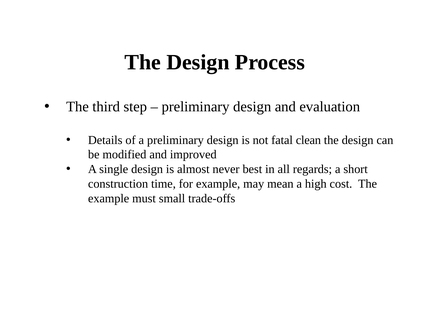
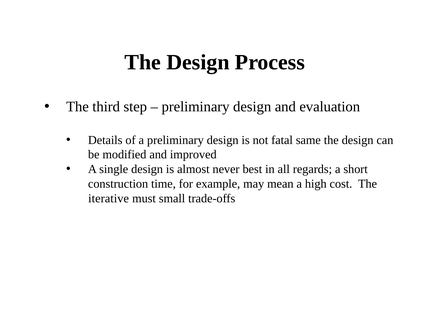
clean: clean -> same (308, 140)
example: example -> iterative (109, 198)
